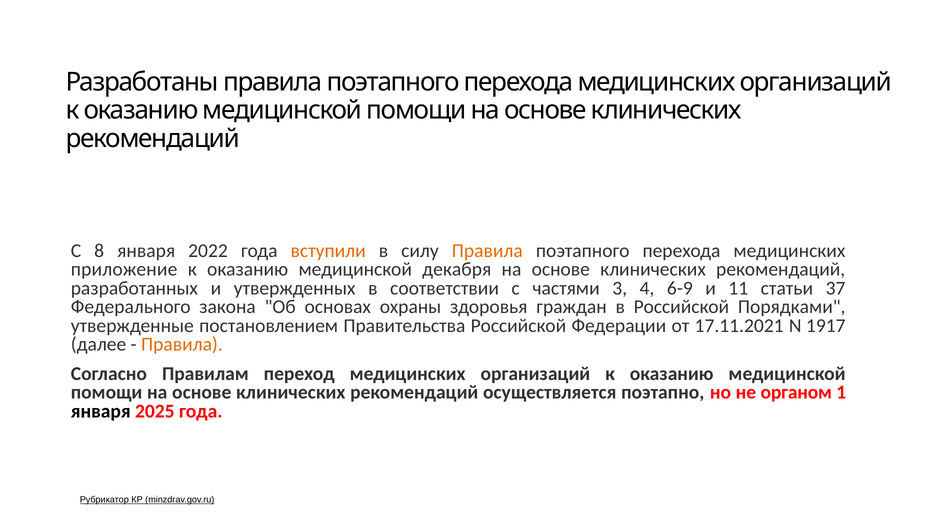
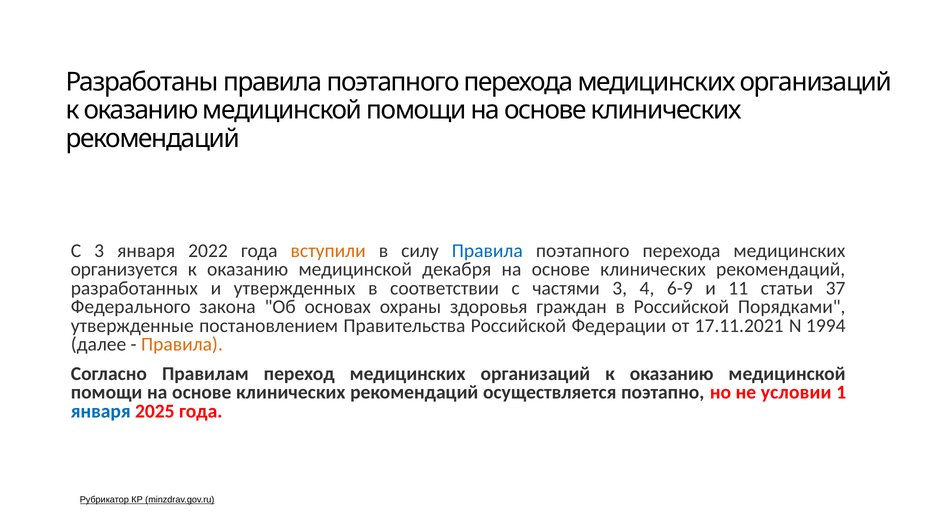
С 8: 8 -> 3 (99, 250)
Правила colour: orange -> blue (487, 250)
приложение: приложение -> организуется (124, 269)
1917: 1917 -> 1994 (826, 325)
органом: органом -> условии (796, 392)
января colour: black -> blue (101, 411)
